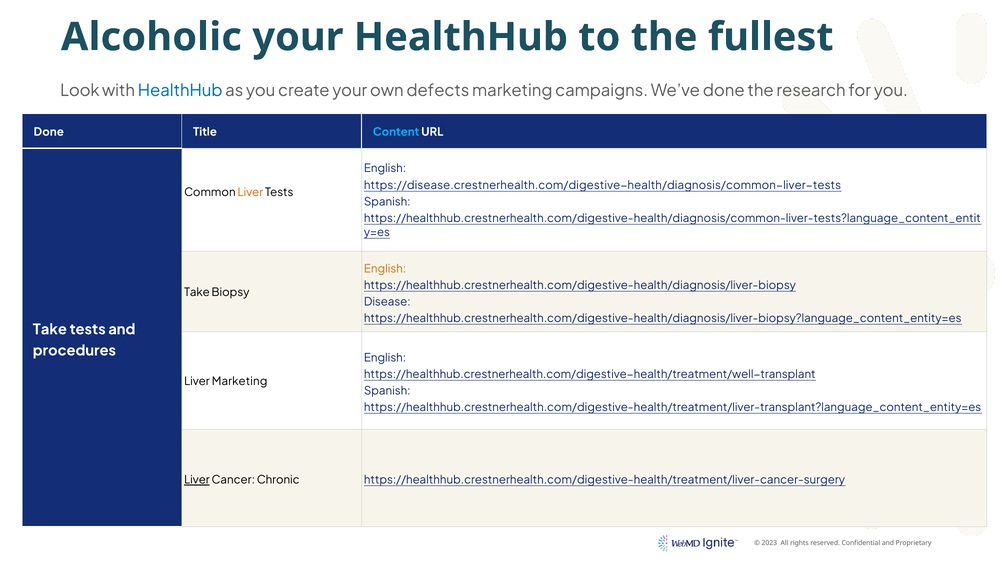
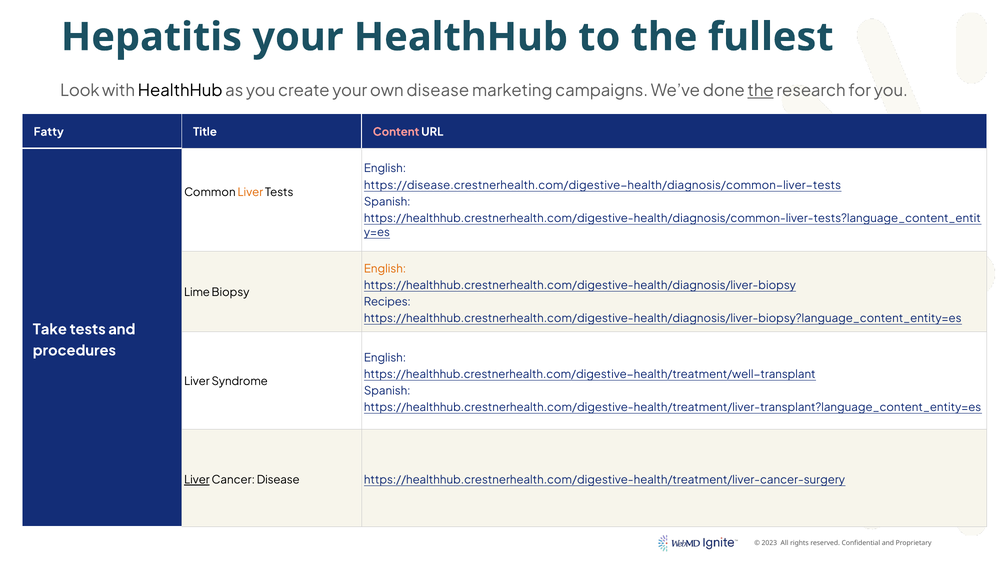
Alcoholic: Alcoholic -> Hepatitis (151, 37)
HealthHub colour: blue -> black (180, 91)
own defects: defects -> disease (438, 91)
the underline: none -> present (761, 91)
Done: Done -> Fatty (49, 132)
Content colour: light blue -> pink (396, 132)
Take: Take -> Lime (197, 293)
Disease: Disease -> Recipes (387, 302)
Liver Marketing: Marketing -> Syndrome (240, 382)
Cancer Chronic: Chronic -> Disease (278, 480)
